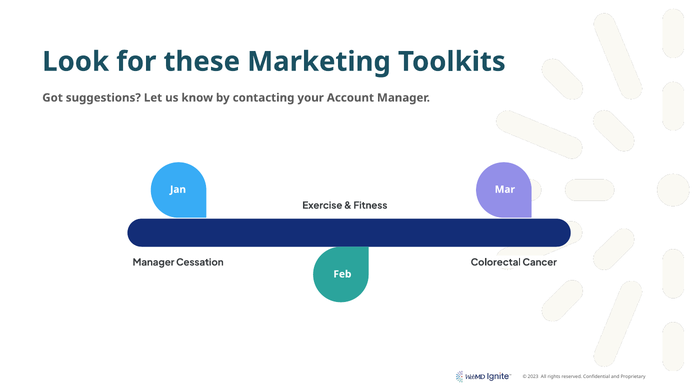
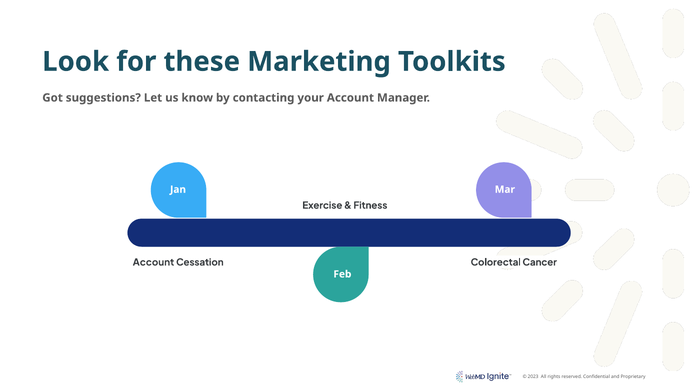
Manager: Manager -> Account (153, 262)
